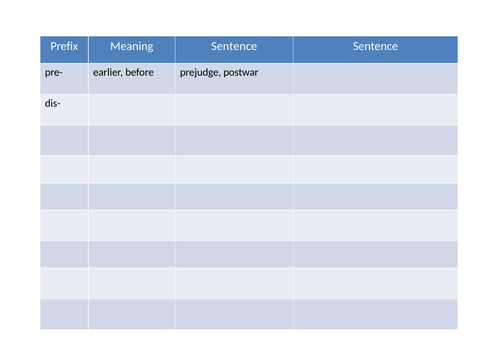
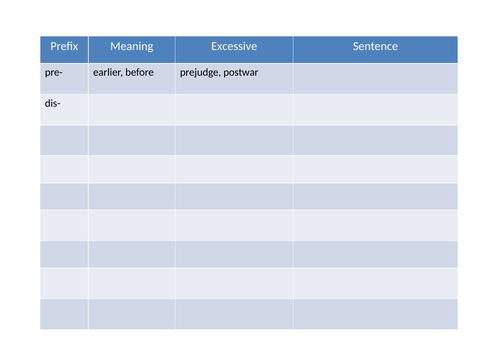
Meaning Sentence: Sentence -> Excessive (234, 46)
